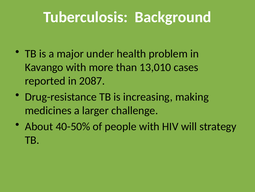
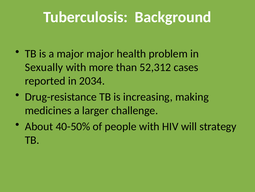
major under: under -> major (100, 53)
Kavango: Kavango -> Sexually (44, 67)
13,010: 13,010 -> 52,312 (155, 67)
2087: 2087 -> 2034 (92, 81)
